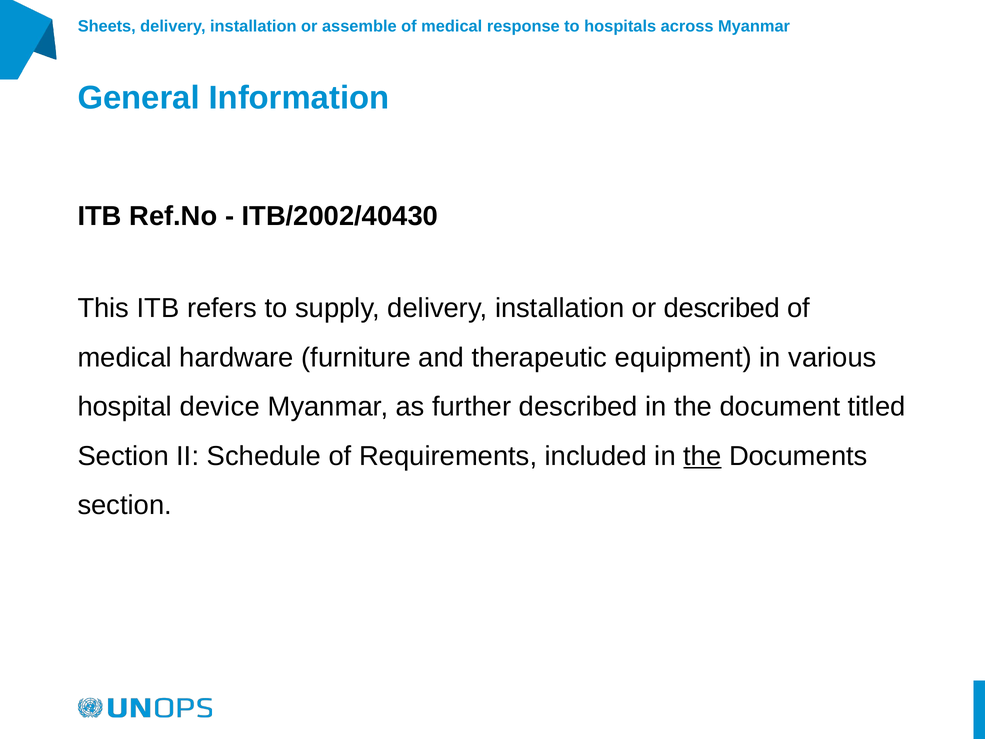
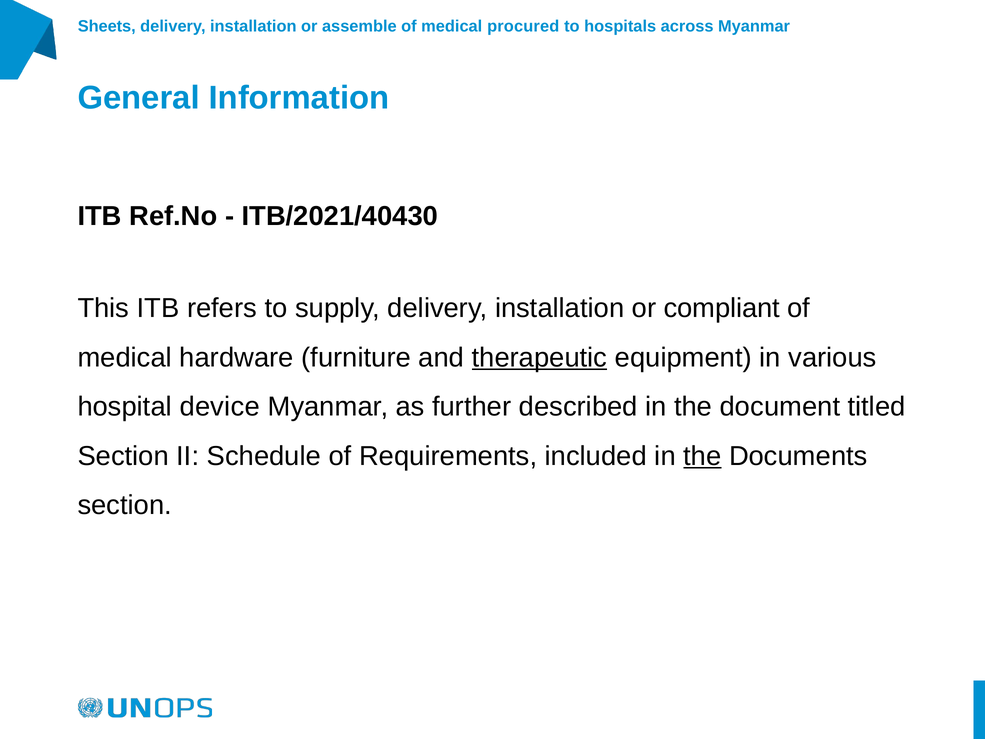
response: response -> procured (523, 26)
ITB/2002/40430: ITB/2002/40430 -> ITB/2021/40430 (340, 216)
or described: described -> compliant (722, 308)
therapeutic underline: none -> present (539, 357)
